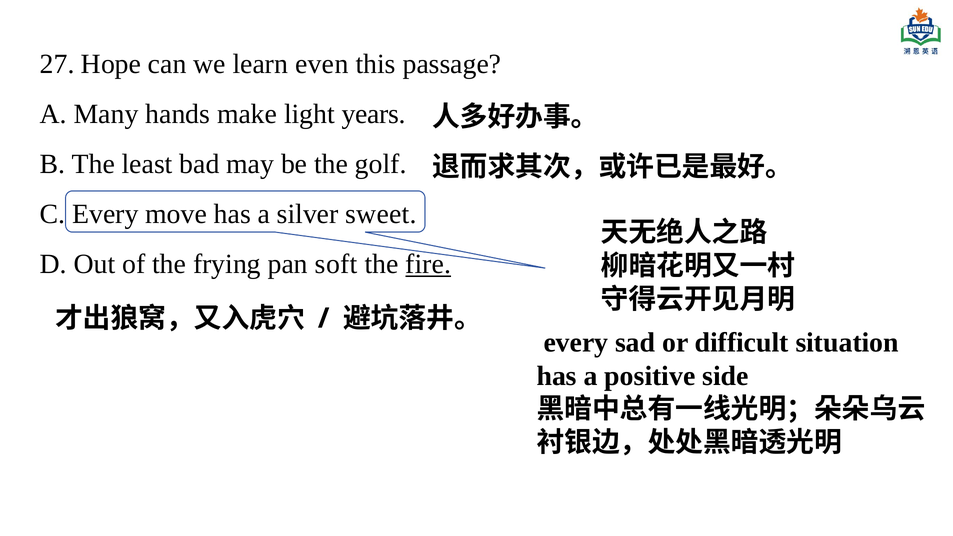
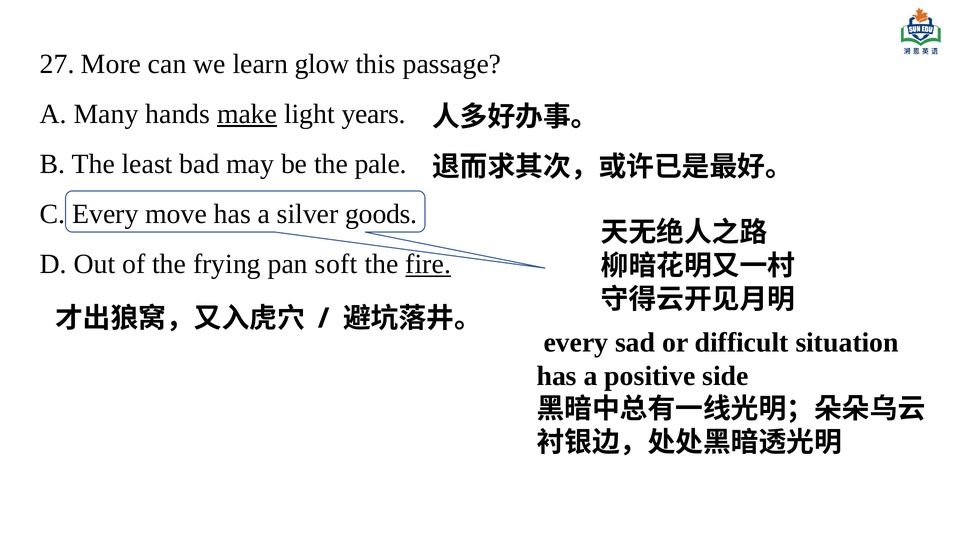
Hope: Hope -> More (111, 64)
even: even -> glow (322, 64)
make underline: none -> present (247, 114)
golf: golf -> pale (381, 164)
sweet: sweet -> goods (381, 214)
